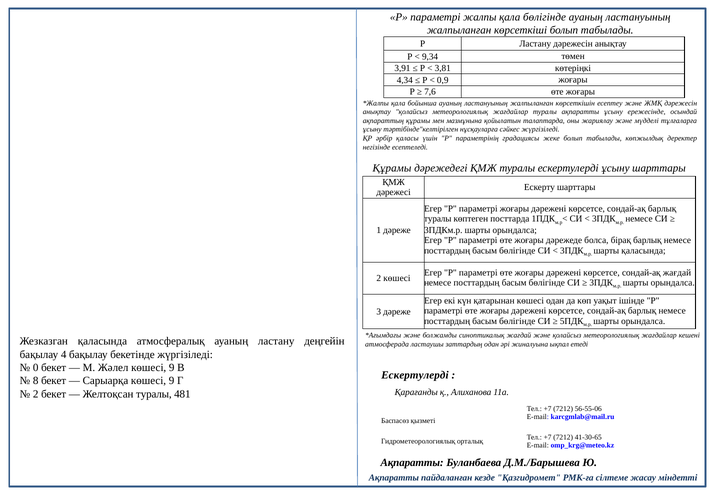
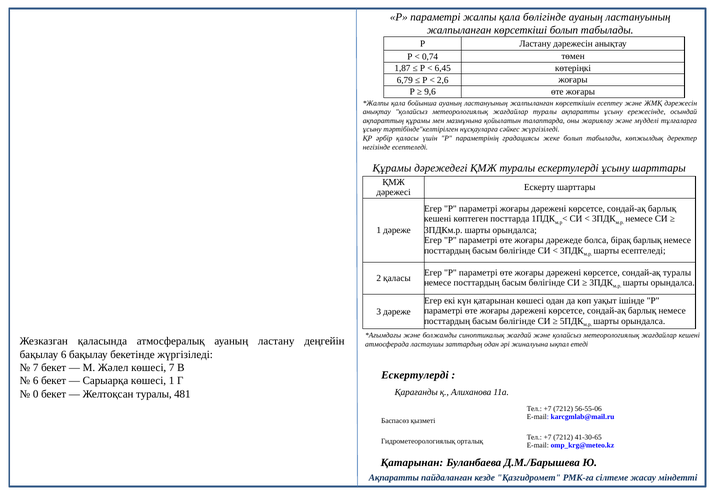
9,34: 9,34 -> 0,74 (430, 57)
3,91: 3,91 -> 1,87 (402, 68)
3,81: 3,81 -> 6,45 (443, 68)
4,34: 4,34 -> 6,79 (405, 80)
0,9: 0,9 -> 2,6 (443, 80)
7,6: 7,6 -> 9,6 (430, 92)
туралы: туралы -> кешені (438, 219)
шарты қаласында: қаласында -> есептеледі (643, 250)
сондай-ақ жағдай: жағдай -> туралы (677, 273)
2 көшесі: көшесі -> қаласы (397, 278)
бақылау 4: 4 -> 6 (64, 354)
0: 0 -> 7 (36, 368)
Жәлел көшесі 9: 9 -> 7 (172, 368)
8: 8 -> 6 (36, 381)
Сарыарқа көшесі 9: 9 -> 1 (172, 381)
2: 2 -> 0 (36, 394)
Ақпаратты: Ақпаратты -> Қатарынан (412, 463)
